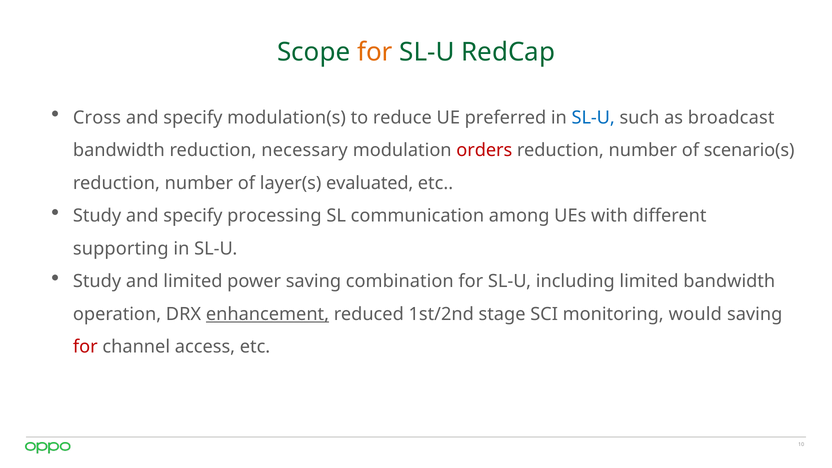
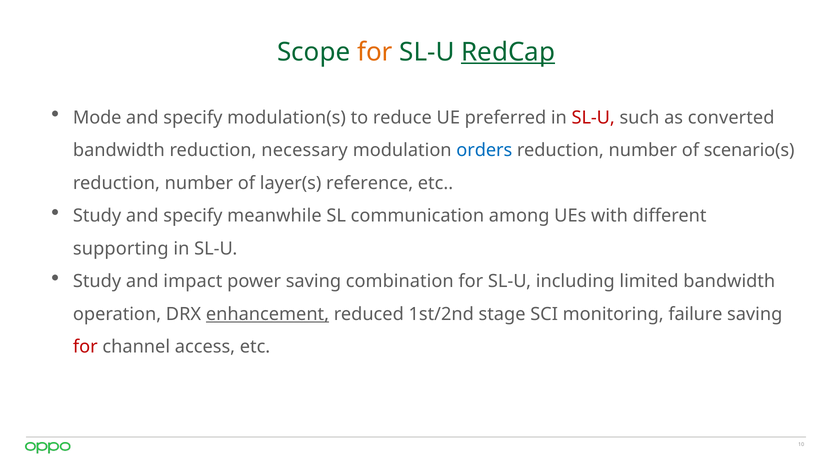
RedCap underline: none -> present (508, 52)
Cross: Cross -> Mode (97, 118)
SL-U colour: blue -> red (593, 118)
broadcast: broadcast -> converted (731, 118)
orders colour: red -> blue (484, 150)
evaluated: evaluated -> reference (370, 183)
processing: processing -> meanwhile (274, 216)
and limited: limited -> impact (193, 281)
would: would -> failure (695, 314)
